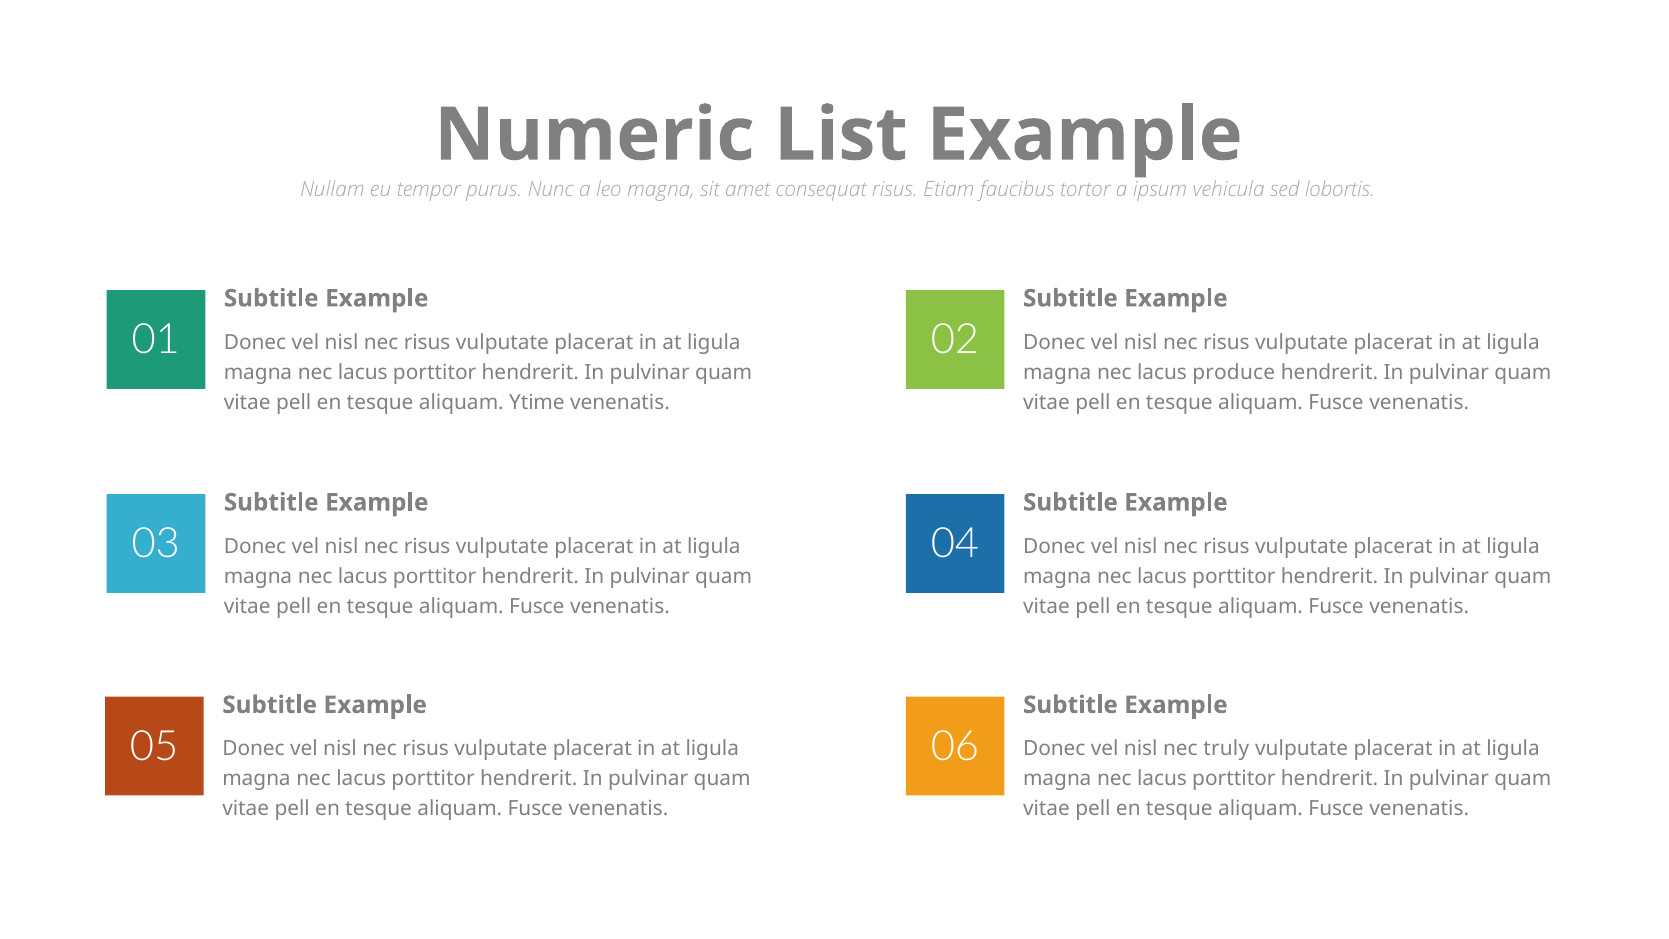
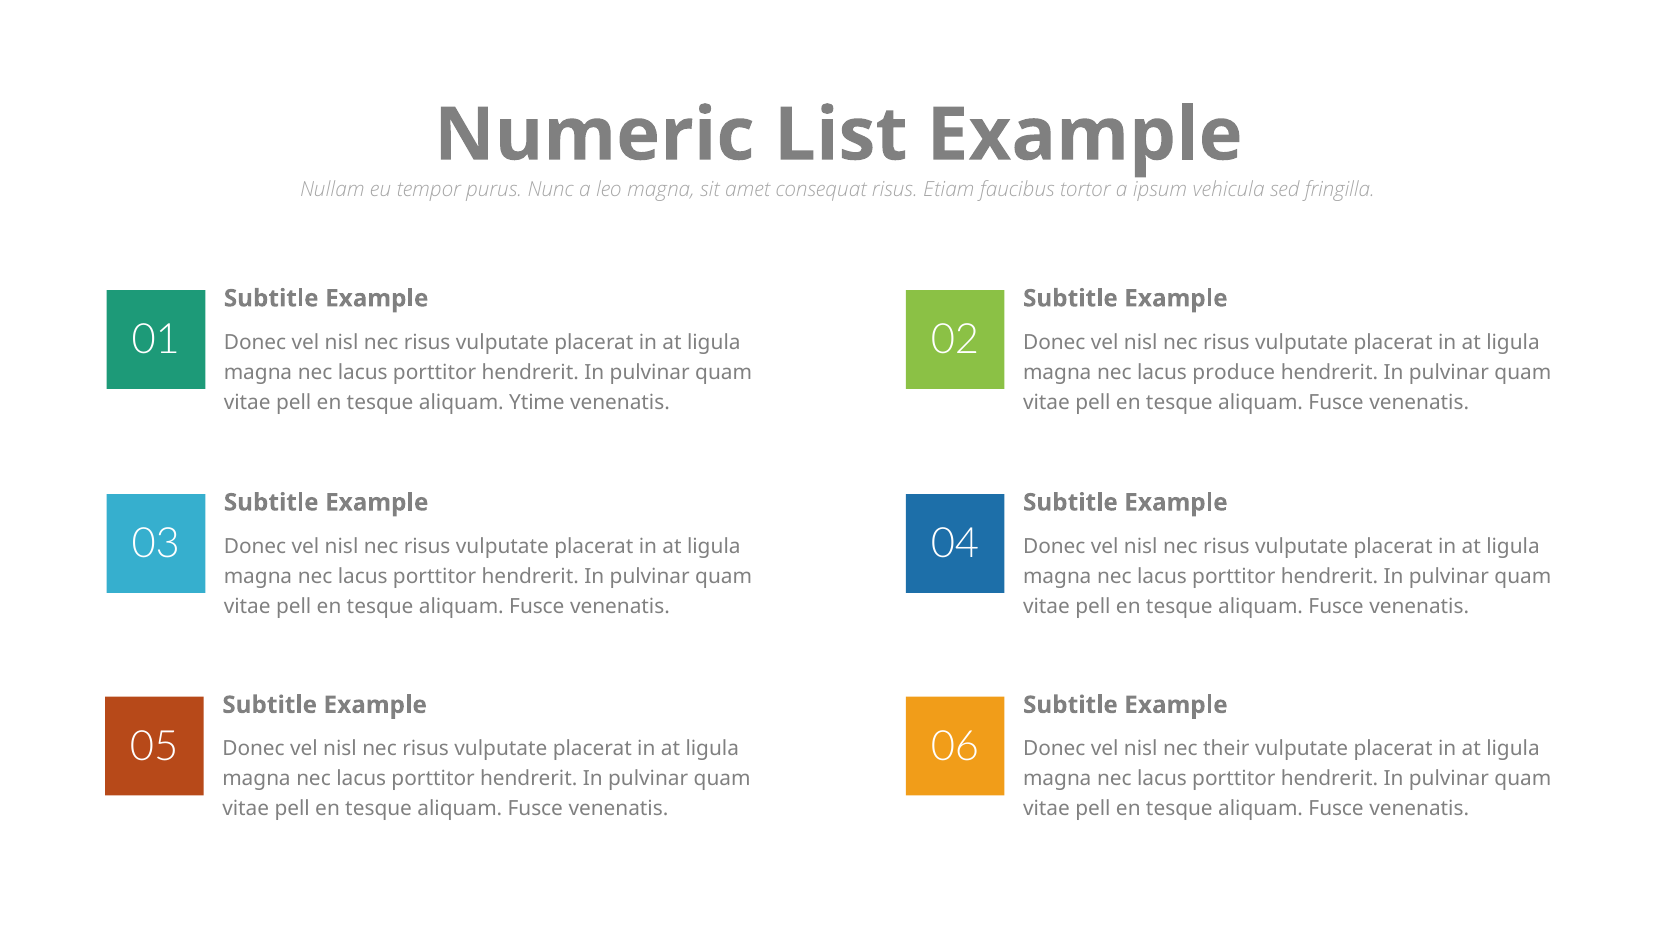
lobortis: lobortis -> fringilla (1340, 190)
truly: truly -> their (1226, 749)
